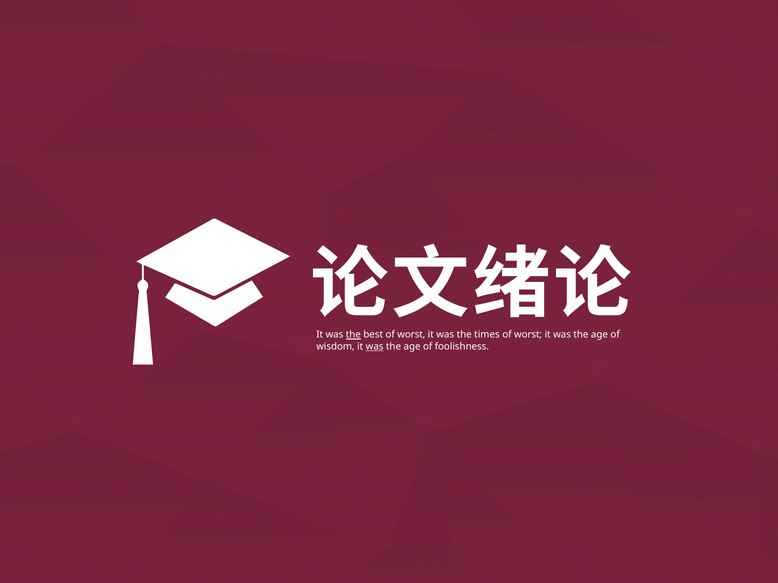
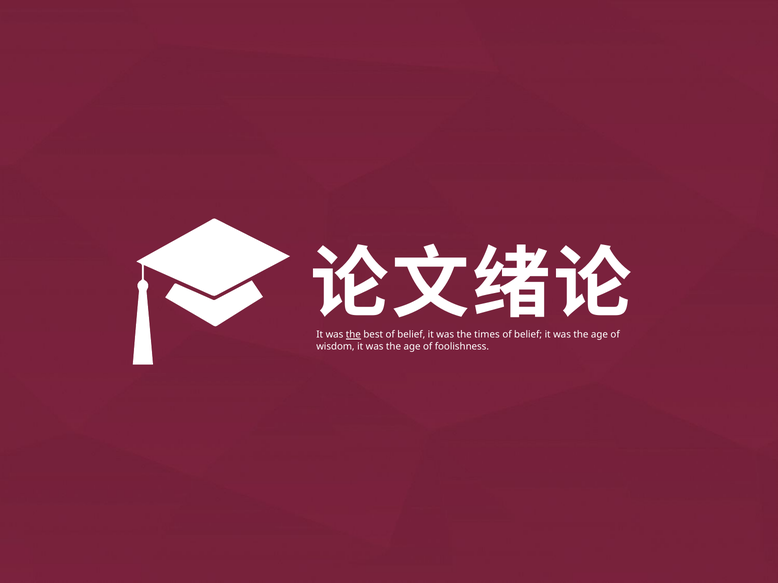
best of worst: worst -> belief (411, 335)
worst: worst -> belief (528, 335)
was underline: present -> none (375, 347)
